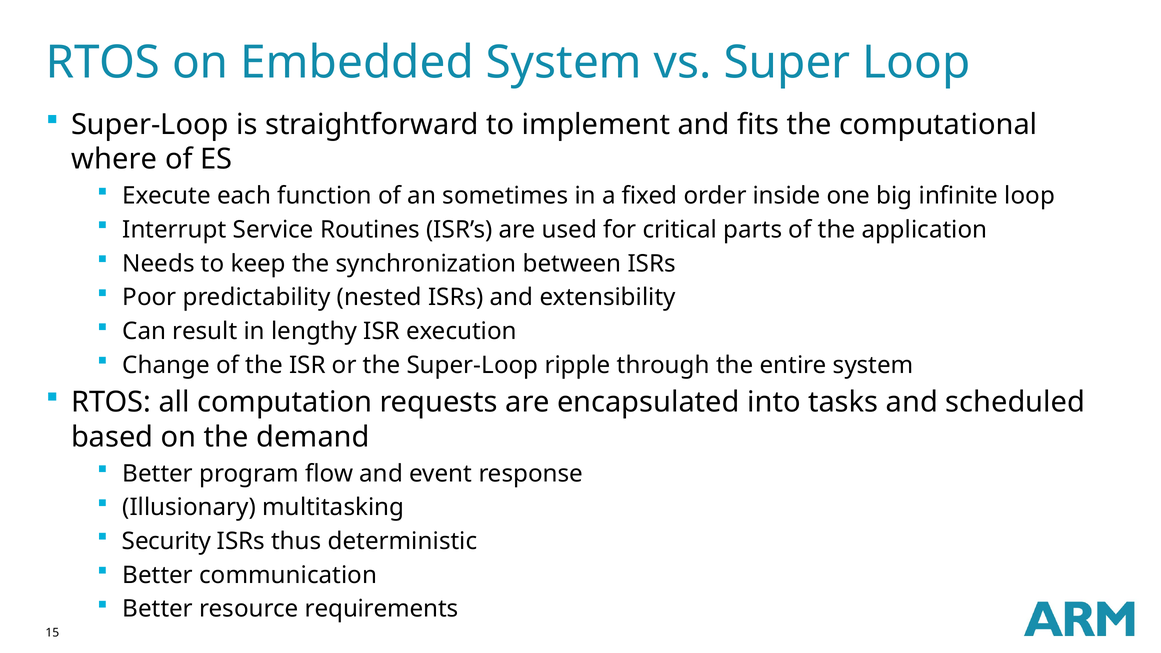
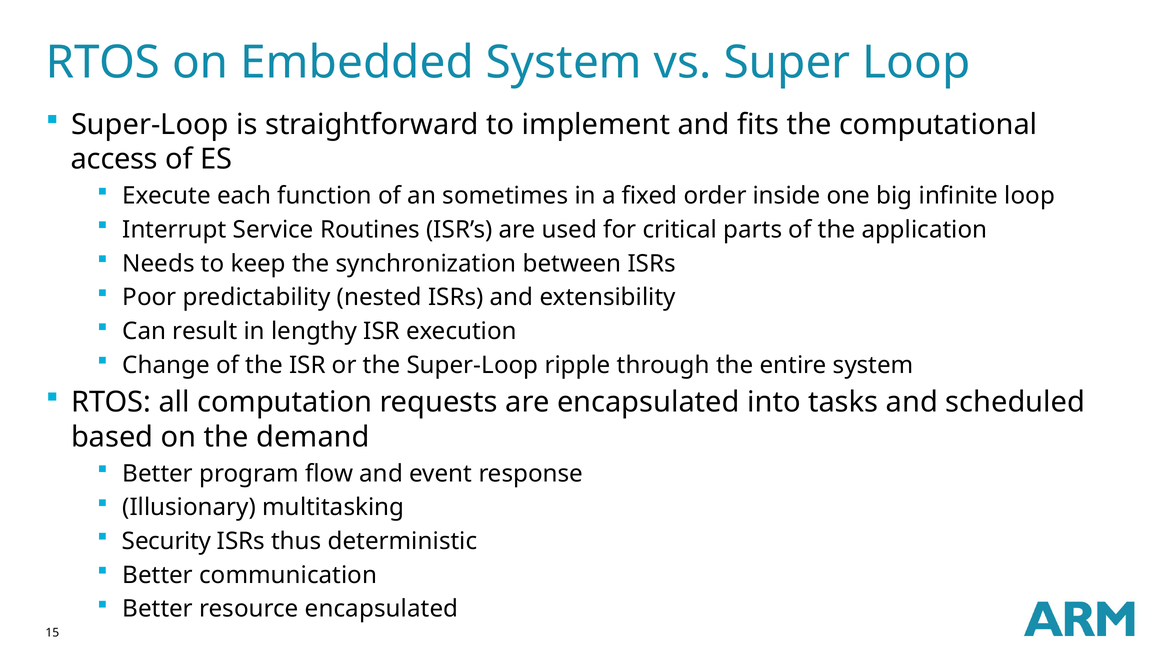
where: where -> access (114, 159)
resource requirements: requirements -> encapsulated (382, 609)
